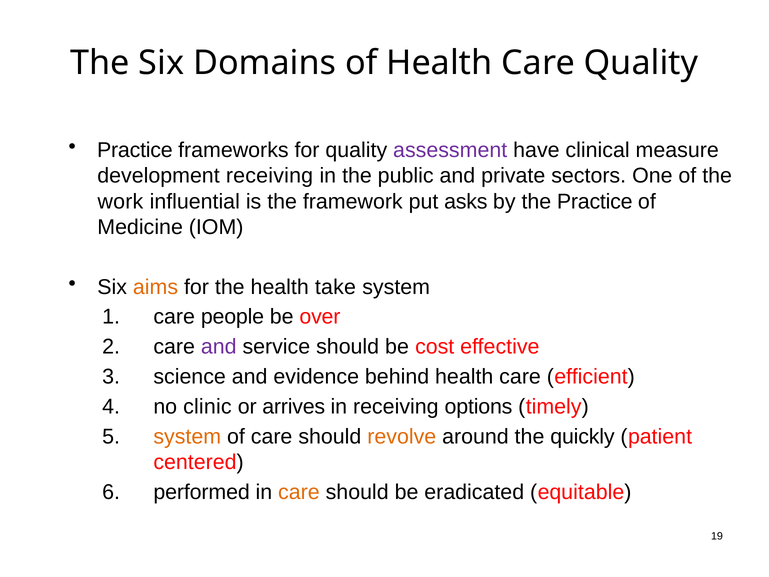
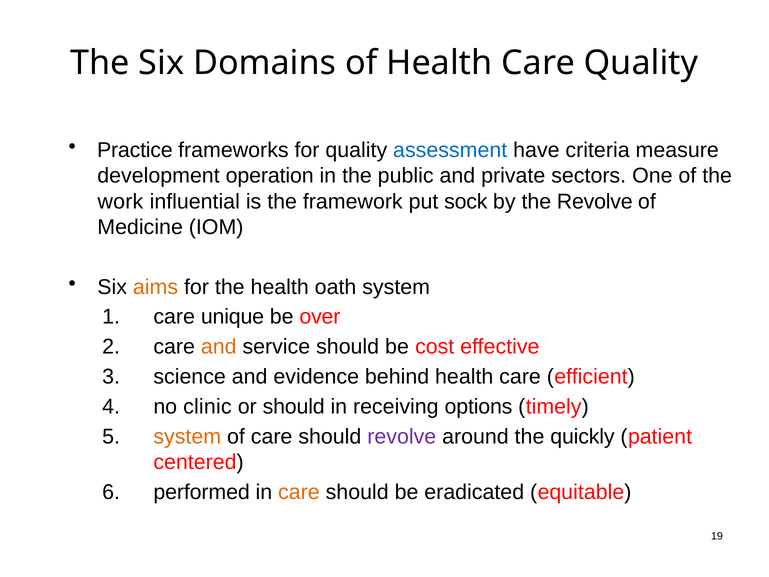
assessment colour: purple -> blue (450, 150)
clinical: clinical -> criteria (598, 150)
development receiving: receiving -> operation (270, 176)
asks: asks -> sock (466, 201)
the Practice: Practice -> Revolve (595, 201)
take: take -> oath (336, 287)
people: people -> unique (233, 317)
and colour: purple -> orange (219, 347)
or arrives: arrives -> should (294, 406)
revolve colour: orange -> purple (402, 436)
